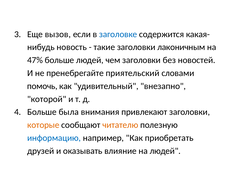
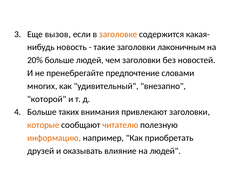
заголовке colour: blue -> orange (118, 34)
47%: 47% -> 20% (35, 60)
приятельский: приятельский -> предпочтение (133, 73)
помочь: помочь -> многих (42, 86)
была: была -> таких (69, 112)
информацию colour: blue -> orange (54, 138)
